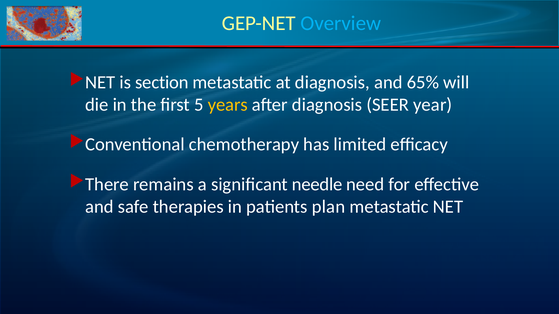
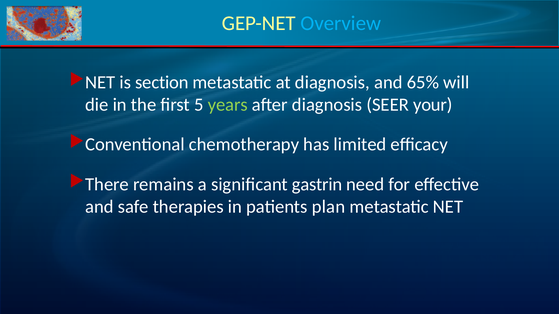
years colour: yellow -> light green (228, 105)
year: year -> your (433, 105)
needle: needle -> gastrin (317, 184)
